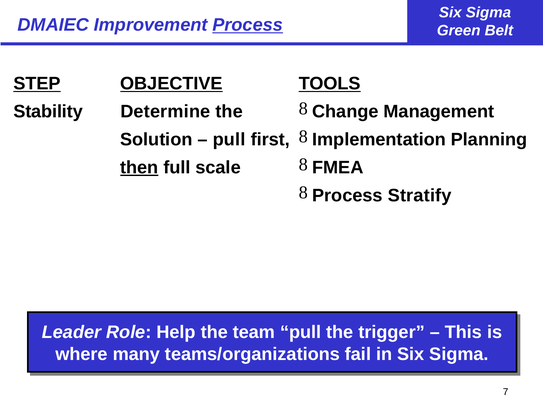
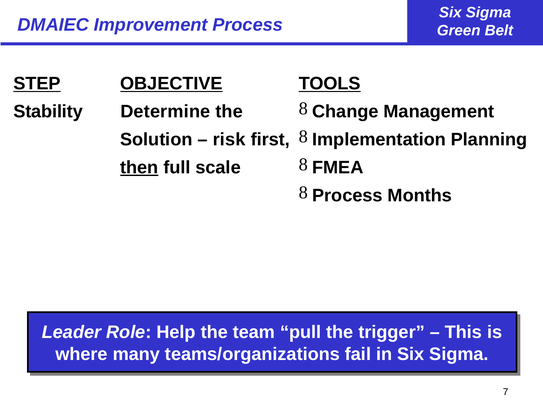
Process underline: present -> none (248, 25)
pull: pull -> risk (229, 140)
Stratify: Stratify -> Months (420, 196)
